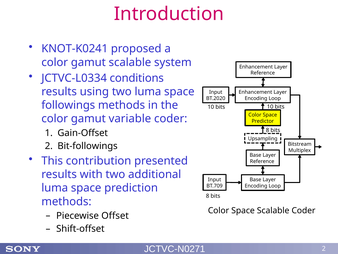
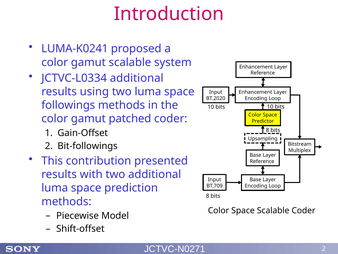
KNOT-K0241: KNOT-K0241 -> LUMA-K0241 (75, 49)
JCTVC-L0334 conditions: conditions -> additional (137, 78)
variable: variable -> patched (130, 119)
Offset: Offset -> Model (115, 215)
